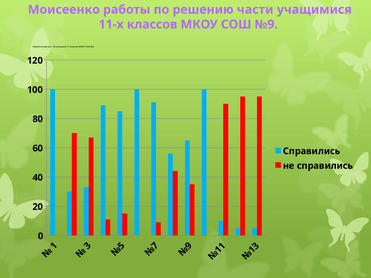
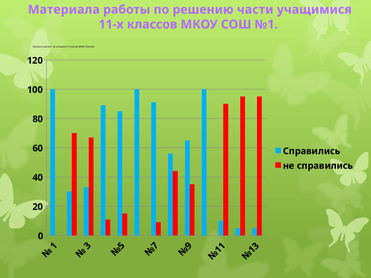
Моисеенко: Моисеенко -> Материала (64, 10)
№9: №9 -> №1 (266, 24)
